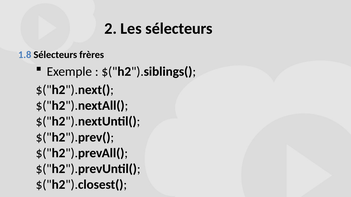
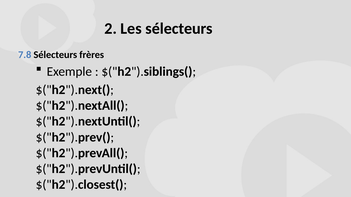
1.8: 1.8 -> 7.8 (25, 55)
